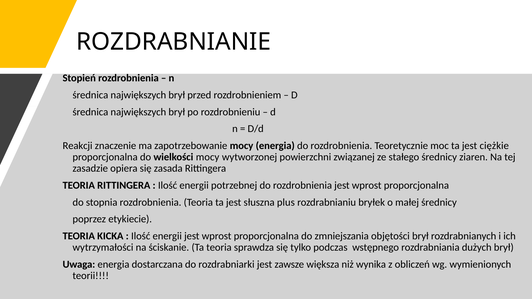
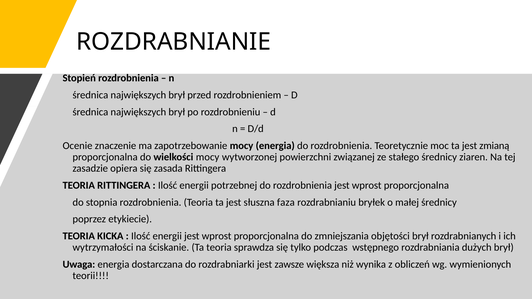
Reakcji: Reakcji -> Ocenie (78, 146)
ciężkie: ciężkie -> zmianą (494, 146)
plus: plus -> faza (286, 202)
